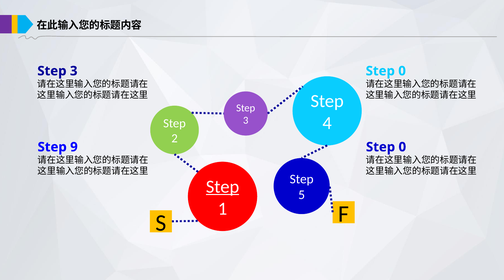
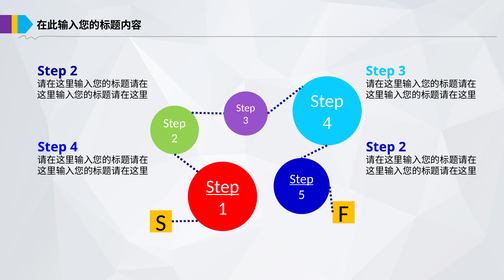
3: 3 -> 2 (74, 71)
0: 0 -> 3 (402, 71)
9: 9 -> 4 (74, 147)
0: 0 -> 2 (402, 147)
Step underline: none -> present (302, 179)
